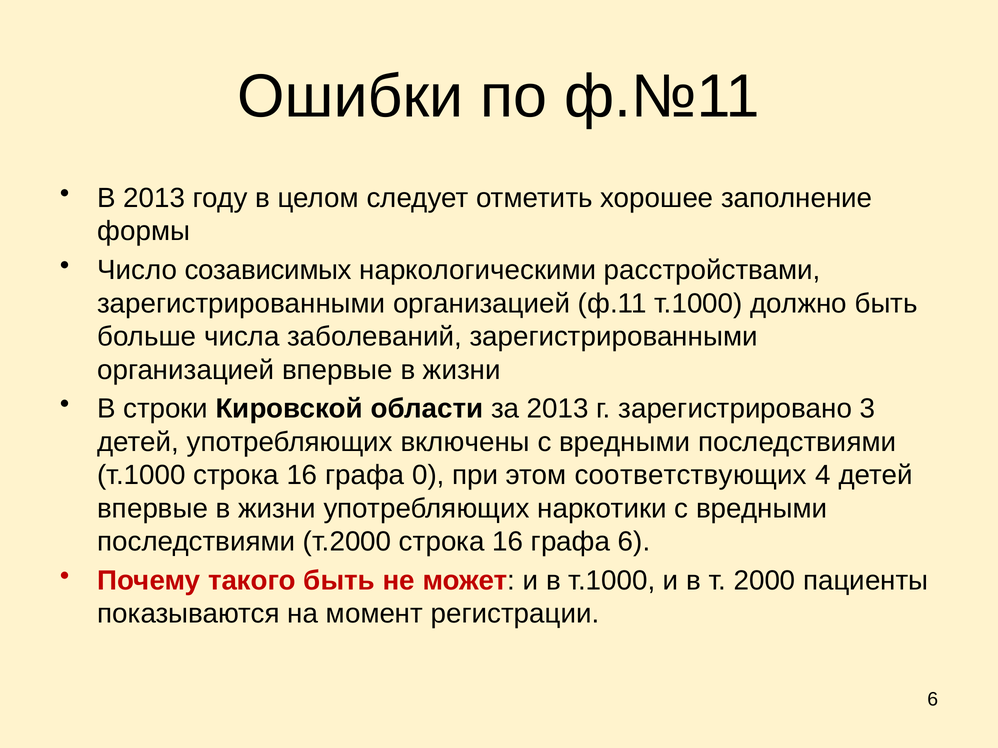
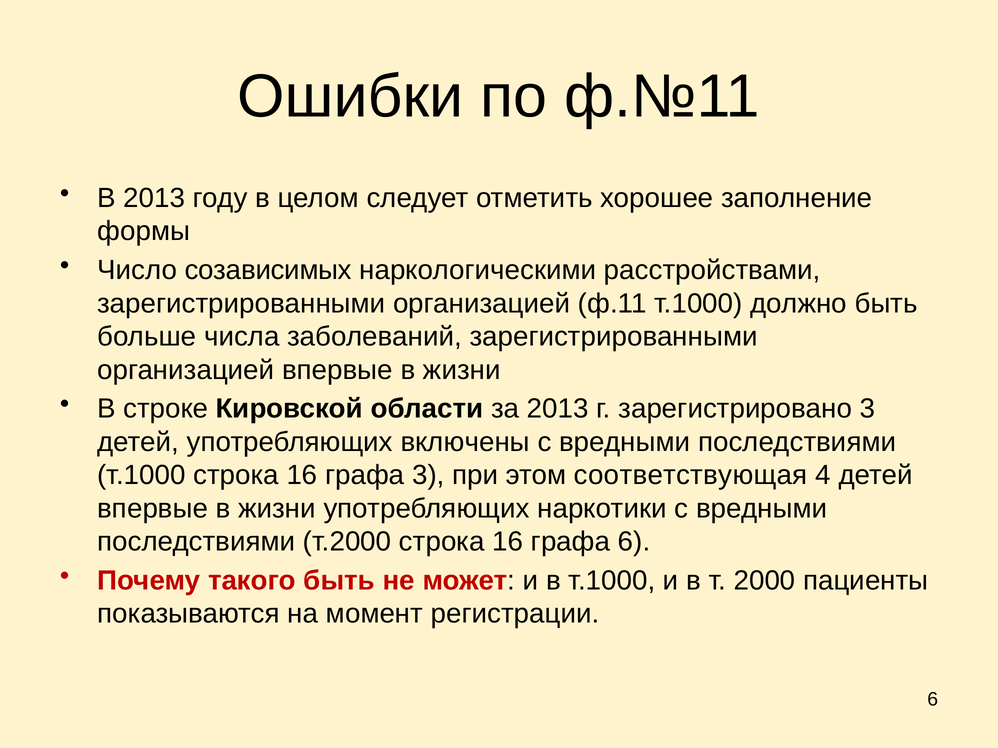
строки: строки -> строке (166, 409)
графа 0: 0 -> 3 (428, 476)
соответствующих: соответствующих -> соответствующая (691, 476)
